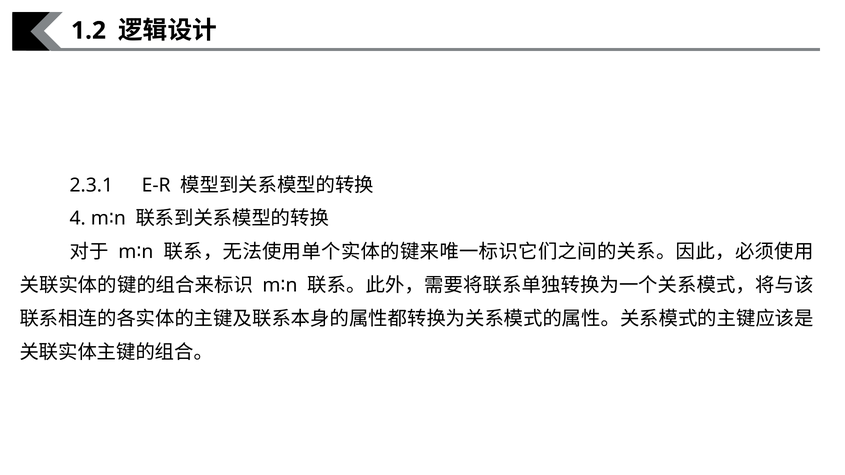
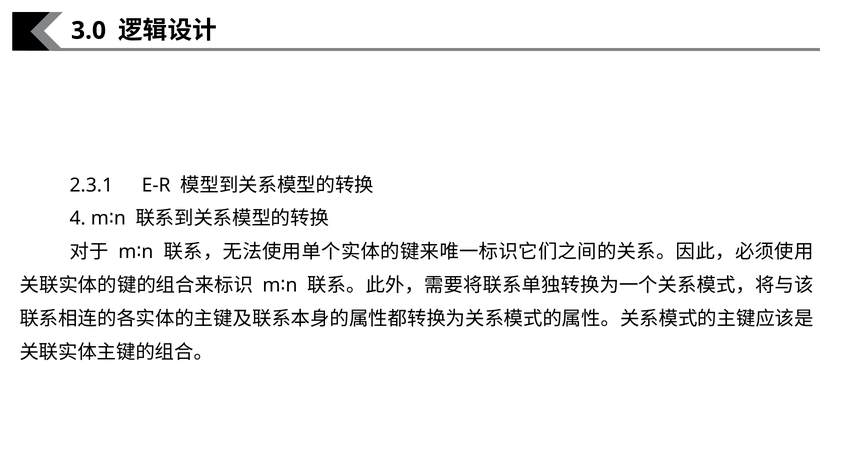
1.2: 1.2 -> 3.0 (89, 31)
